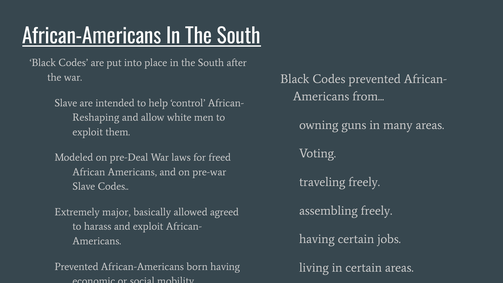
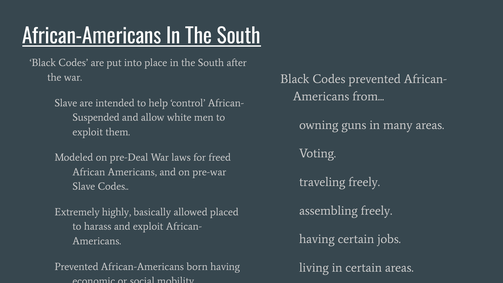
Reshaping: Reshaping -> Suspended (96, 117)
major: major -> highly (117, 212)
agreed: agreed -> placed (224, 212)
